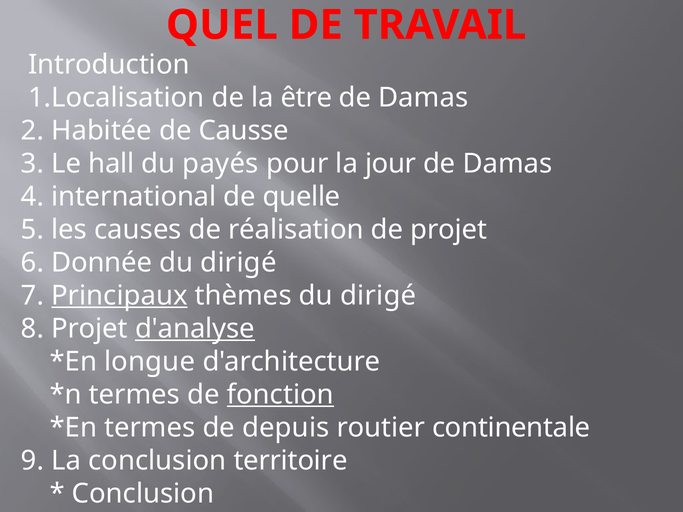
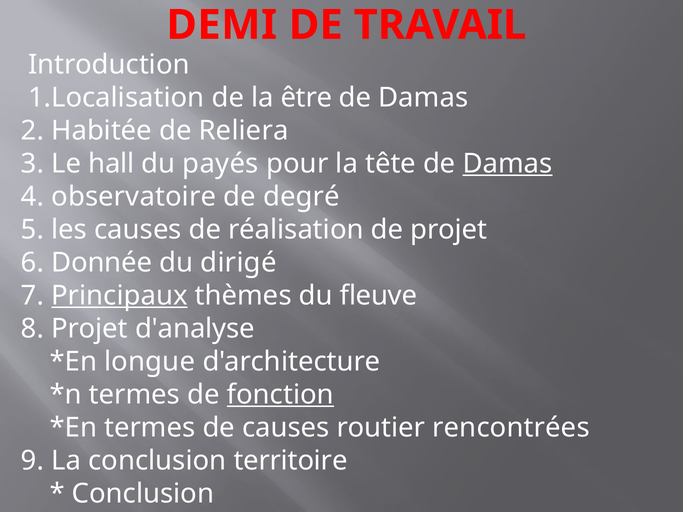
QUEL: QUEL -> DEMI (222, 25)
Causse: Causse -> Reliera (244, 131)
jour: jour -> tête (391, 164)
Damas underline: none -> present (508, 164)
international: international -> observatoire (134, 197)
quelle: quelle -> degré (301, 197)
thèmes du dirigé: dirigé -> fleuve (378, 296)
d'analyse underline: present -> none (195, 329)
de depuis: depuis -> causes (286, 428)
continentale: continentale -> rencontrées (511, 428)
